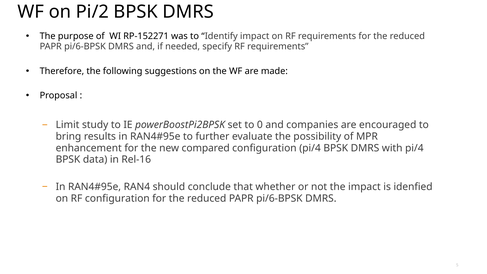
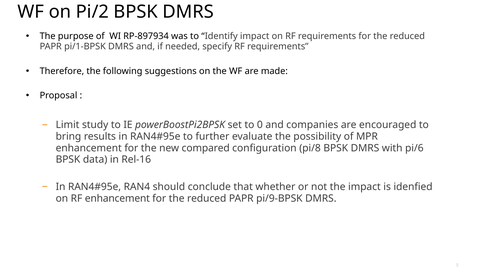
RP-152271: RP-152271 -> RP-897934 (146, 36)
pi/6-BPSK: pi/6-BPSK -> pi/1-BPSK (85, 47)
configuration pi/4: pi/4 -> pi/8 (310, 148)
with pi/4: pi/4 -> pi/6 (414, 148)
RF configuration: configuration -> enhancement (117, 198)
pi/6-BPSK: pi/6-BPSK -> pi/9-BPSK (279, 198)
